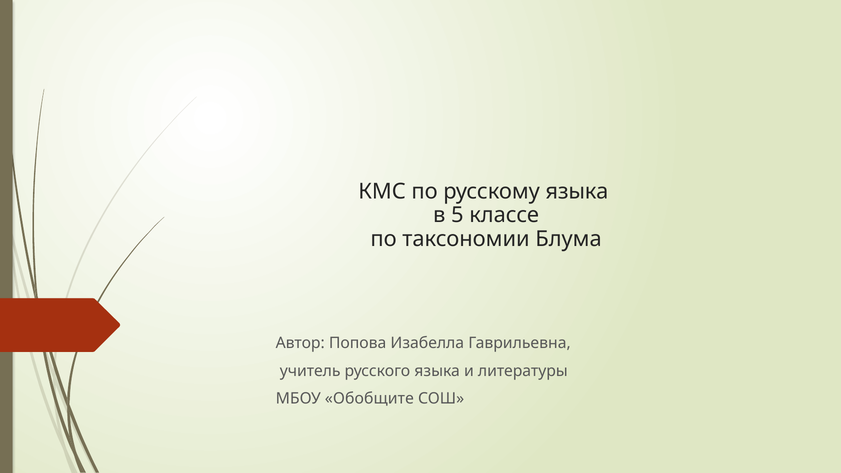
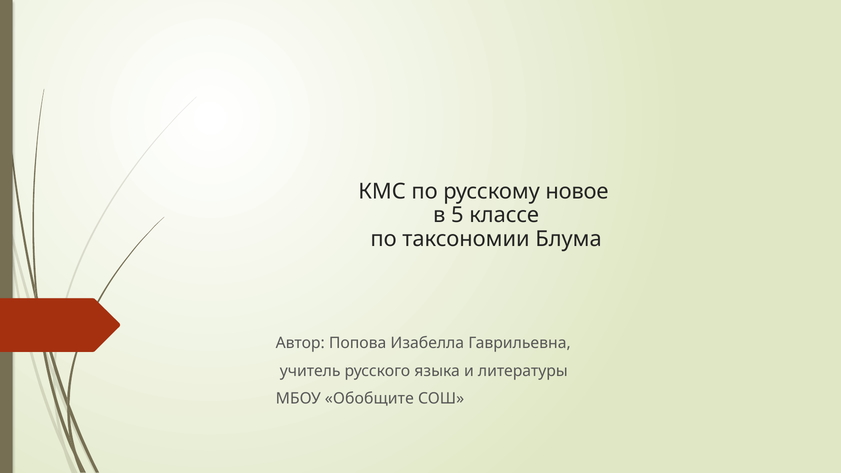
русскому языка: языка -> новое (577, 192)
